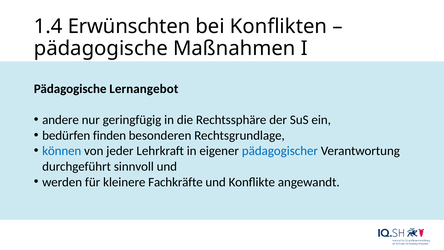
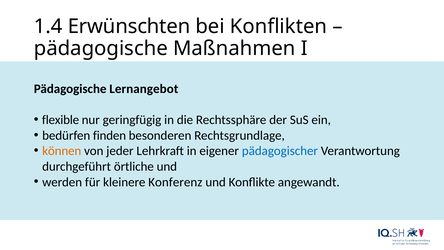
andere: andere -> flexible (61, 120)
können colour: blue -> orange (62, 151)
sinnvoll: sinnvoll -> örtliche (134, 166)
Fachkräfte: Fachkräfte -> Konferenz (175, 182)
